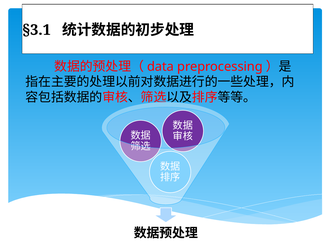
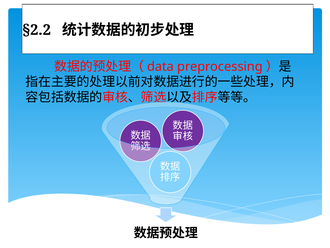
§3.1: §3.1 -> §2.2 (36, 30)
